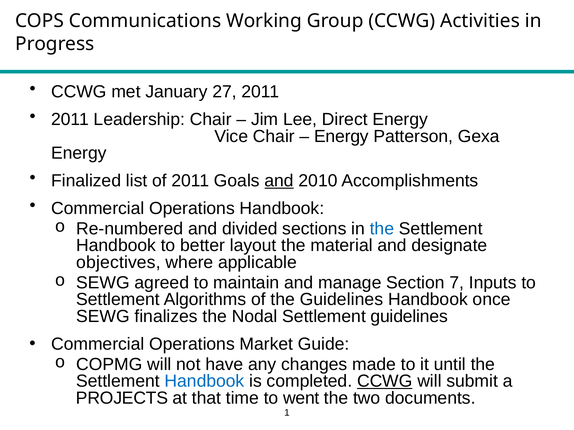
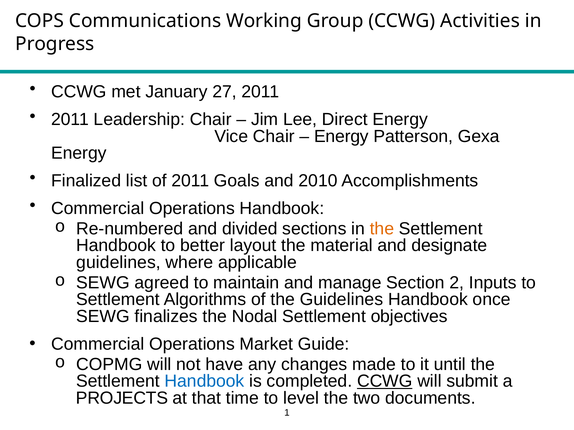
and underline: present -> none (279, 181)
the colour: blue -> orange (382, 229)
objectives: objectives -> guidelines (119, 263)
7: 7 -> 2 (457, 283)
Settlement guidelines: guidelines -> objectives (409, 317)
went: went -> level (301, 398)
